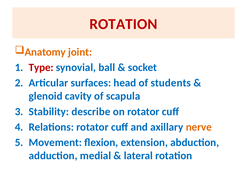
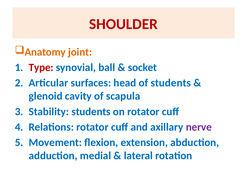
ROTATION: ROTATION -> SHOULDER (123, 24)
Stability describe: describe -> students (91, 111)
nerve colour: orange -> purple (199, 126)
